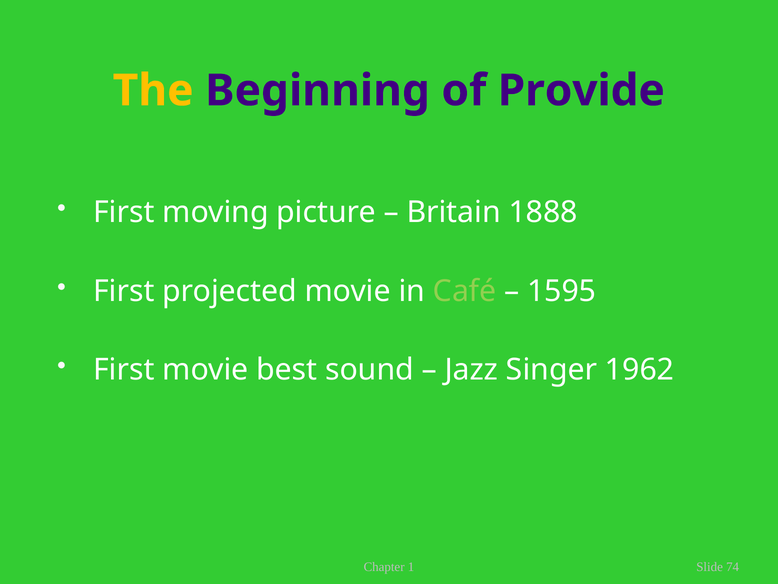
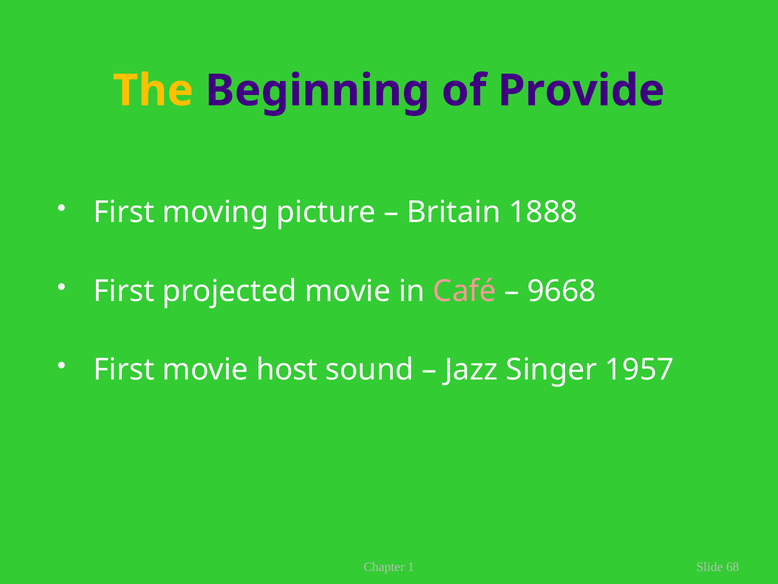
Café colour: light green -> pink (465, 291)
1595: 1595 -> 9668 (562, 291)
best: best -> host (287, 370)
1962: 1962 -> 1957 (640, 370)
74: 74 -> 68 (733, 566)
